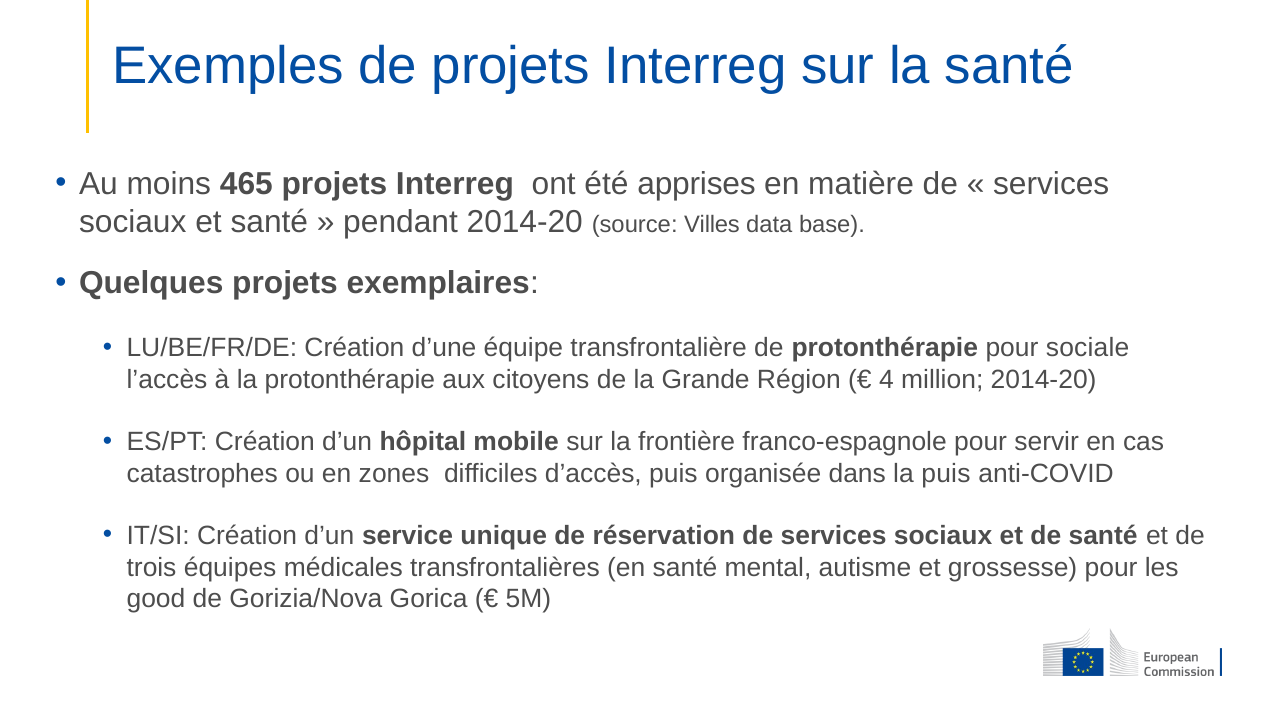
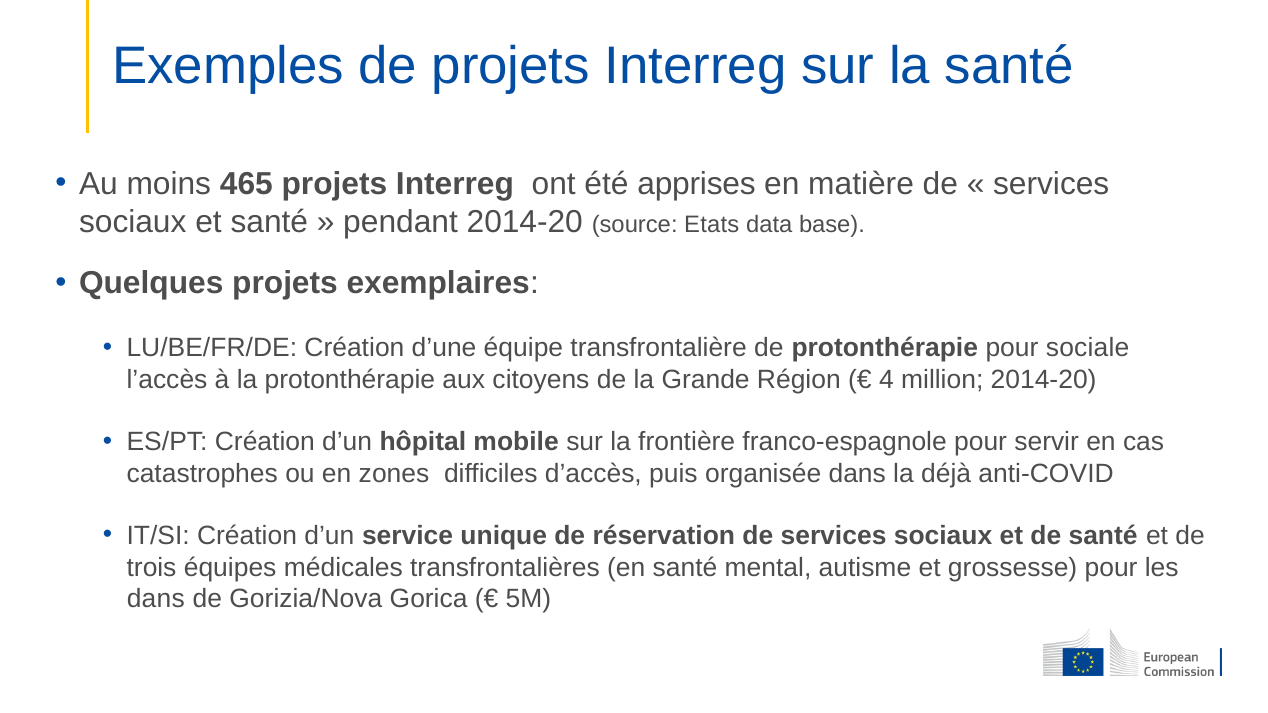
Villes: Villes -> Etats (712, 224)
la puis: puis -> déjà (946, 474)
good: good -> dans (156, 599)
